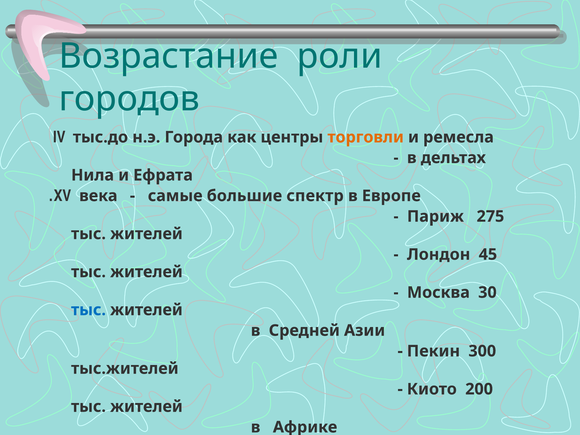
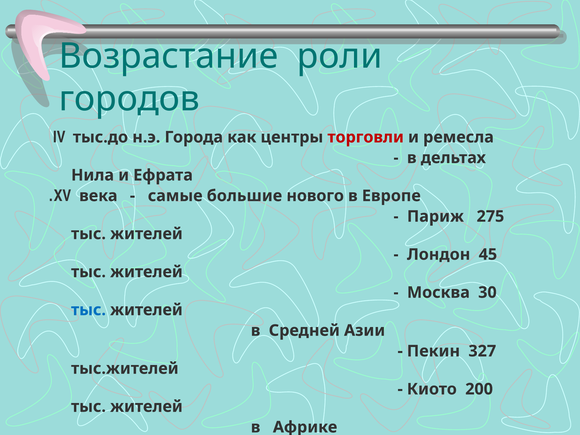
торговли colour: orange -> red (366, 137)
спектр: спектр -> нового (315, 196)
300: 300 -> 327 (482, 351)
